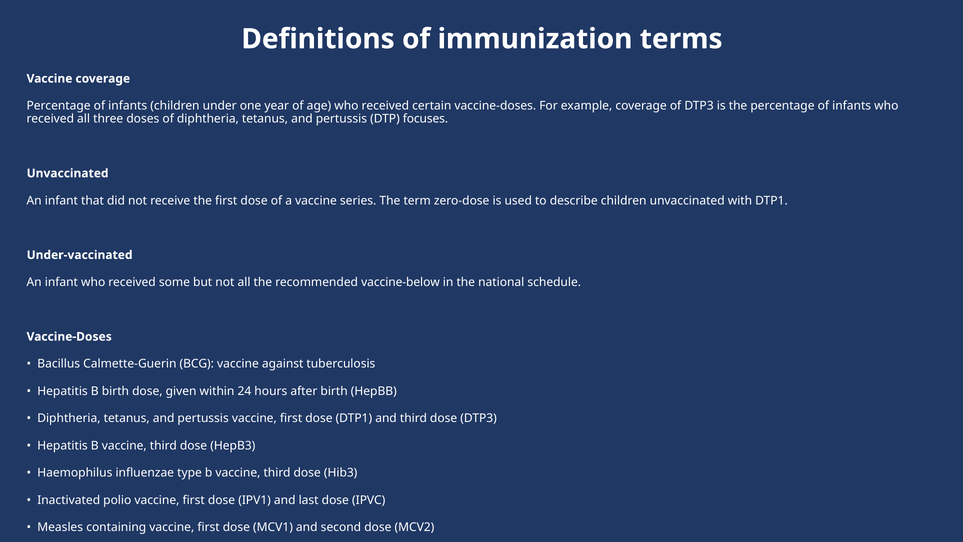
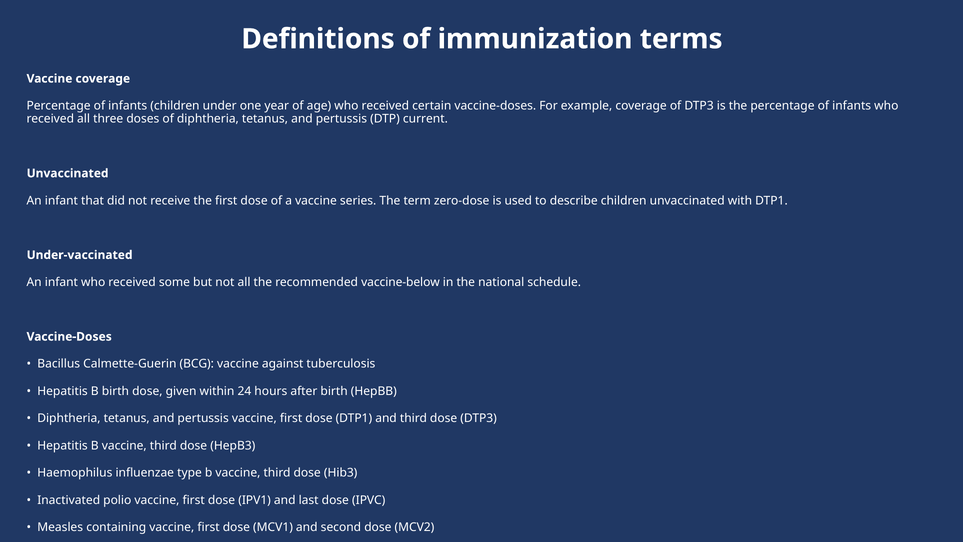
DTP focuses: focuses -> current (425, 119)
